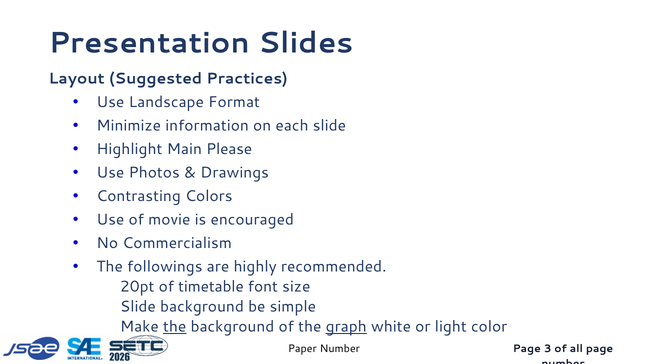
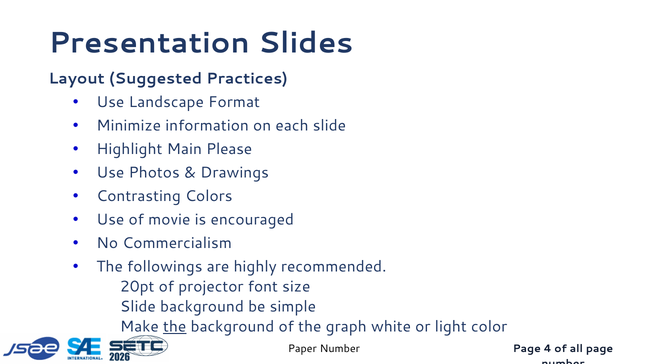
timetable: timetable -> projector (211, 287)
graph underline: present -> none (346, 327)
3: 3 -> 4 (548, 349)
